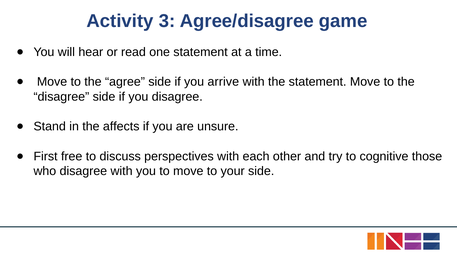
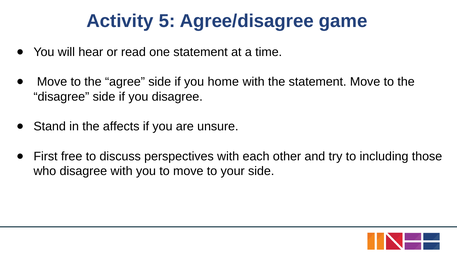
3: 3 -> 5 (167, 21)
arrive: arrive -> home (223, 82)
cognitive: cognitive -> including (384, 156)
